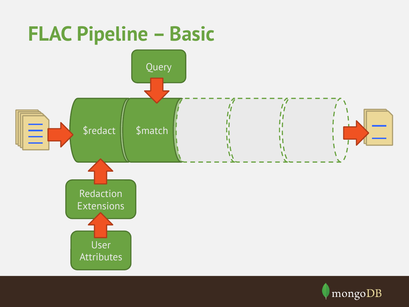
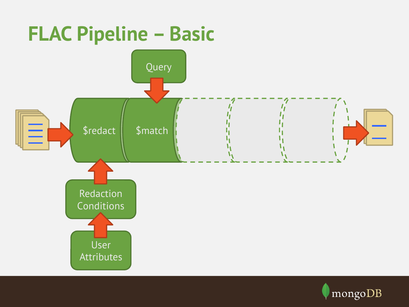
Extensions: Extensions -> Conditions (101, 206)
